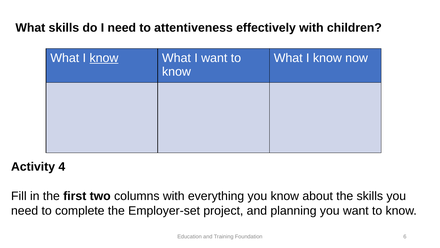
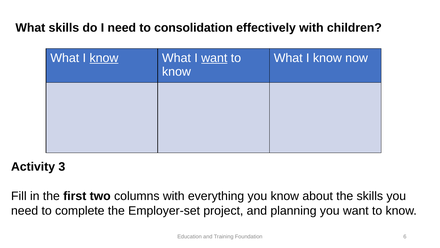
attentiveness: attentiveness -> consolidation (194, 28)
want underline: none -> present (214, 58)
4: 4 -> 3 (62, 166)
